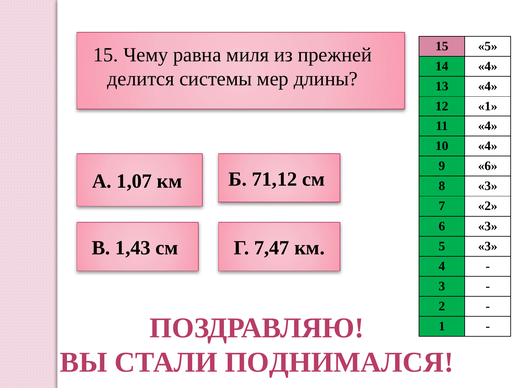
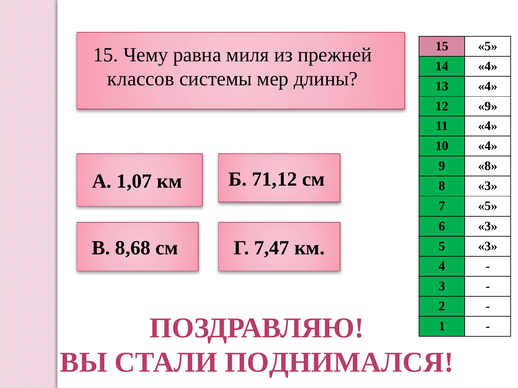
делится: делится -> классов (141, 79)
12 1: 1 -> 9 (488, 107)
9 6: 6 -> 8 (488, 166)
7 2: 2 -> 5 (488, 206)
1,43: 1,43 -> 8,68 (133, 248)
